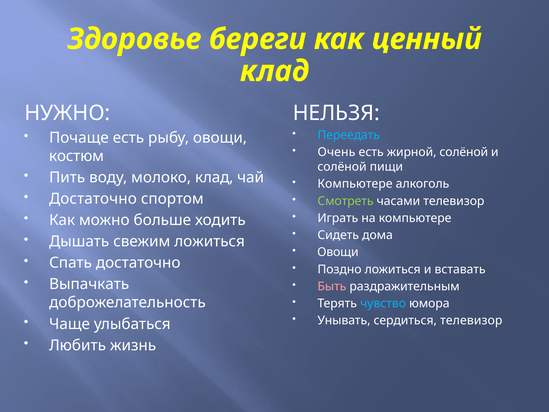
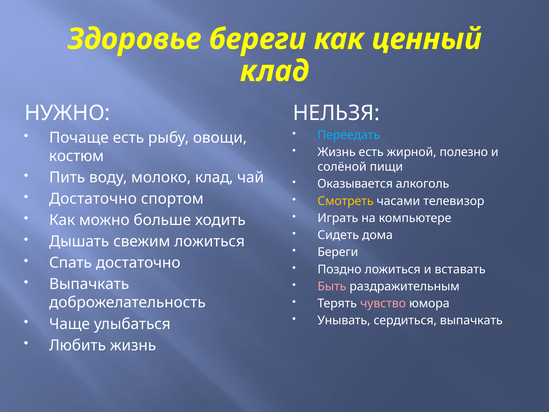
Очень: Очень -> Жизнь (337, 152)
жирной солёной: солёной -> полезно (464, 152)
Компьютере: Компьютере -> Оказывается (355, 184)
Смотреть colour: light green -> yellow (346, 201)
Овощи: Овощи -> Береги (338, 252)
чувство colour: light blue -> pink (383, 303)
сердиться телевизор: телевизор -> выпачкать (471, 320)
